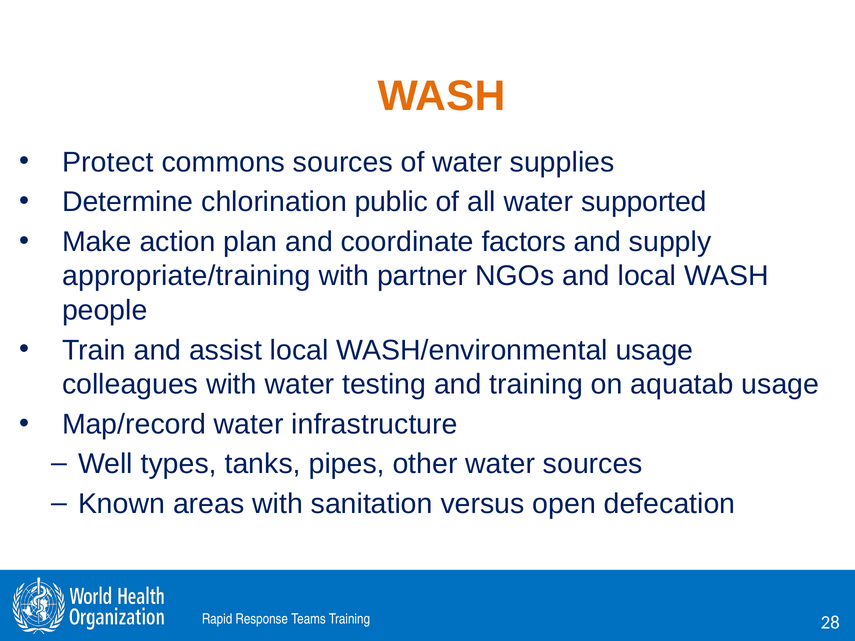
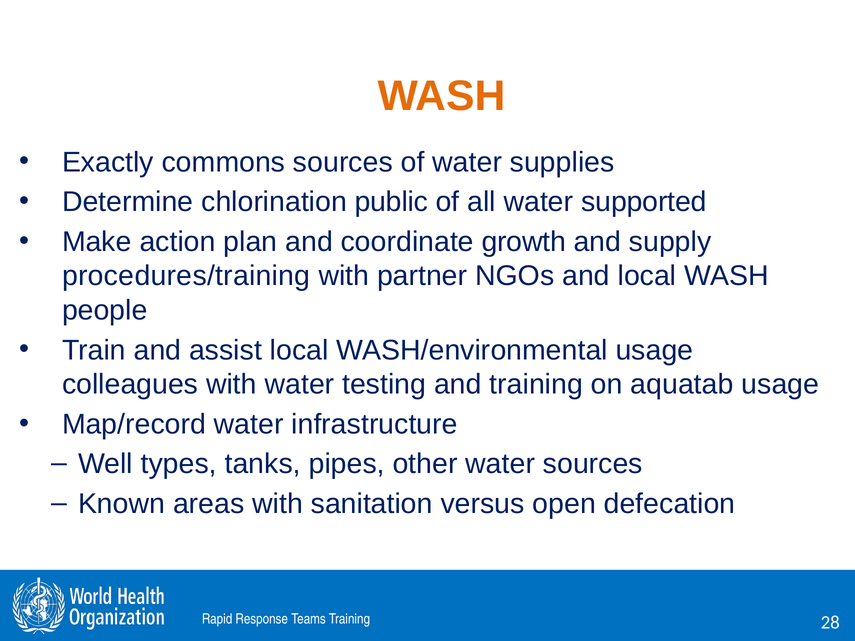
Protect: Protect -> Exactly (108, 162)
factors: factors -> growth (524, 242)
appropriate/training: appropriate/training -> procedures/training (186, 276)
